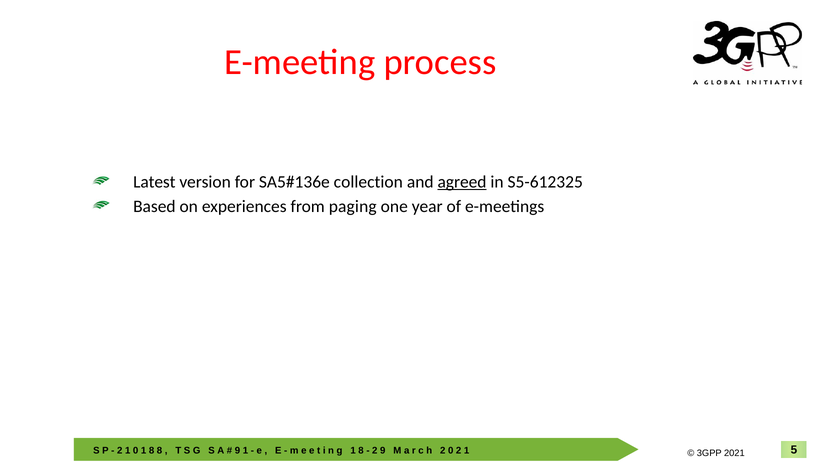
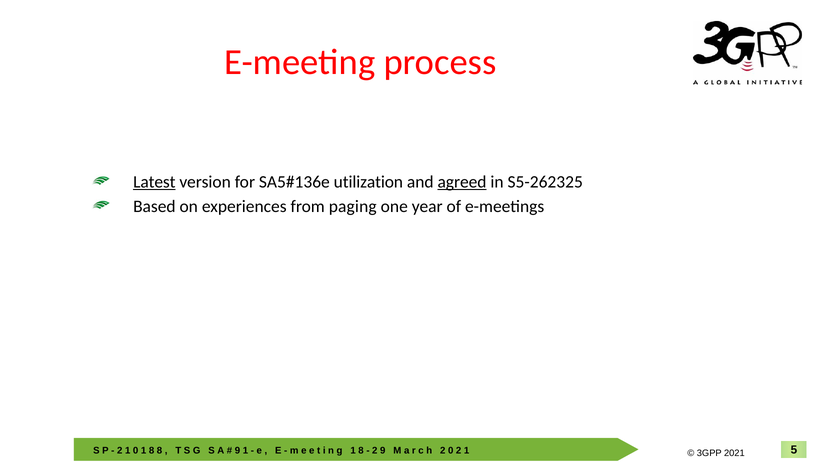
Latest underline: none -> present (154, 182)
collection: collection -> utilization (368, 182)
S5-612325: S5-612325 -> S5-262325 (545, 182)
